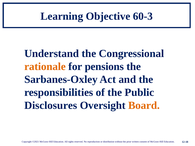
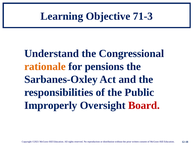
60-3: 60-3 -> 71-3 (143, 16)
Disclosures: Disclosures -> Improperly (51, 106)
Board colour: orange -> red (144, 106)
